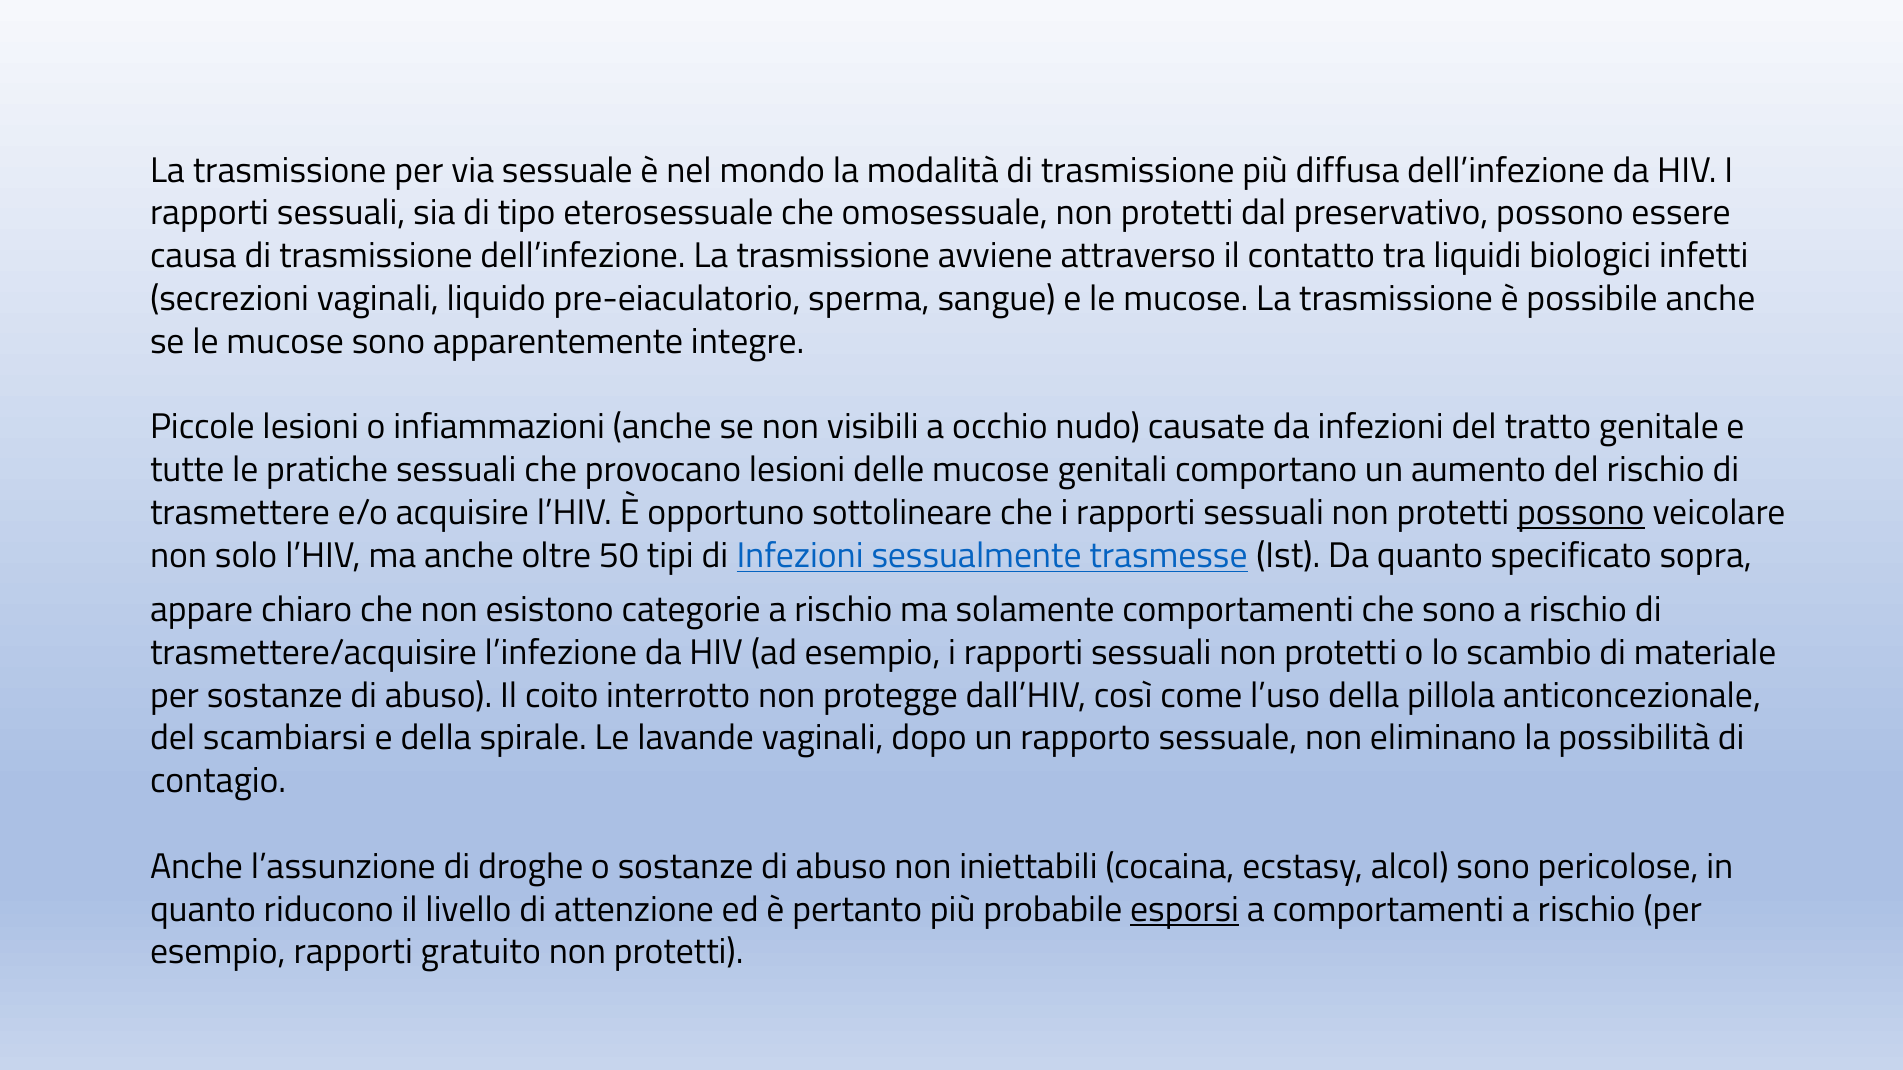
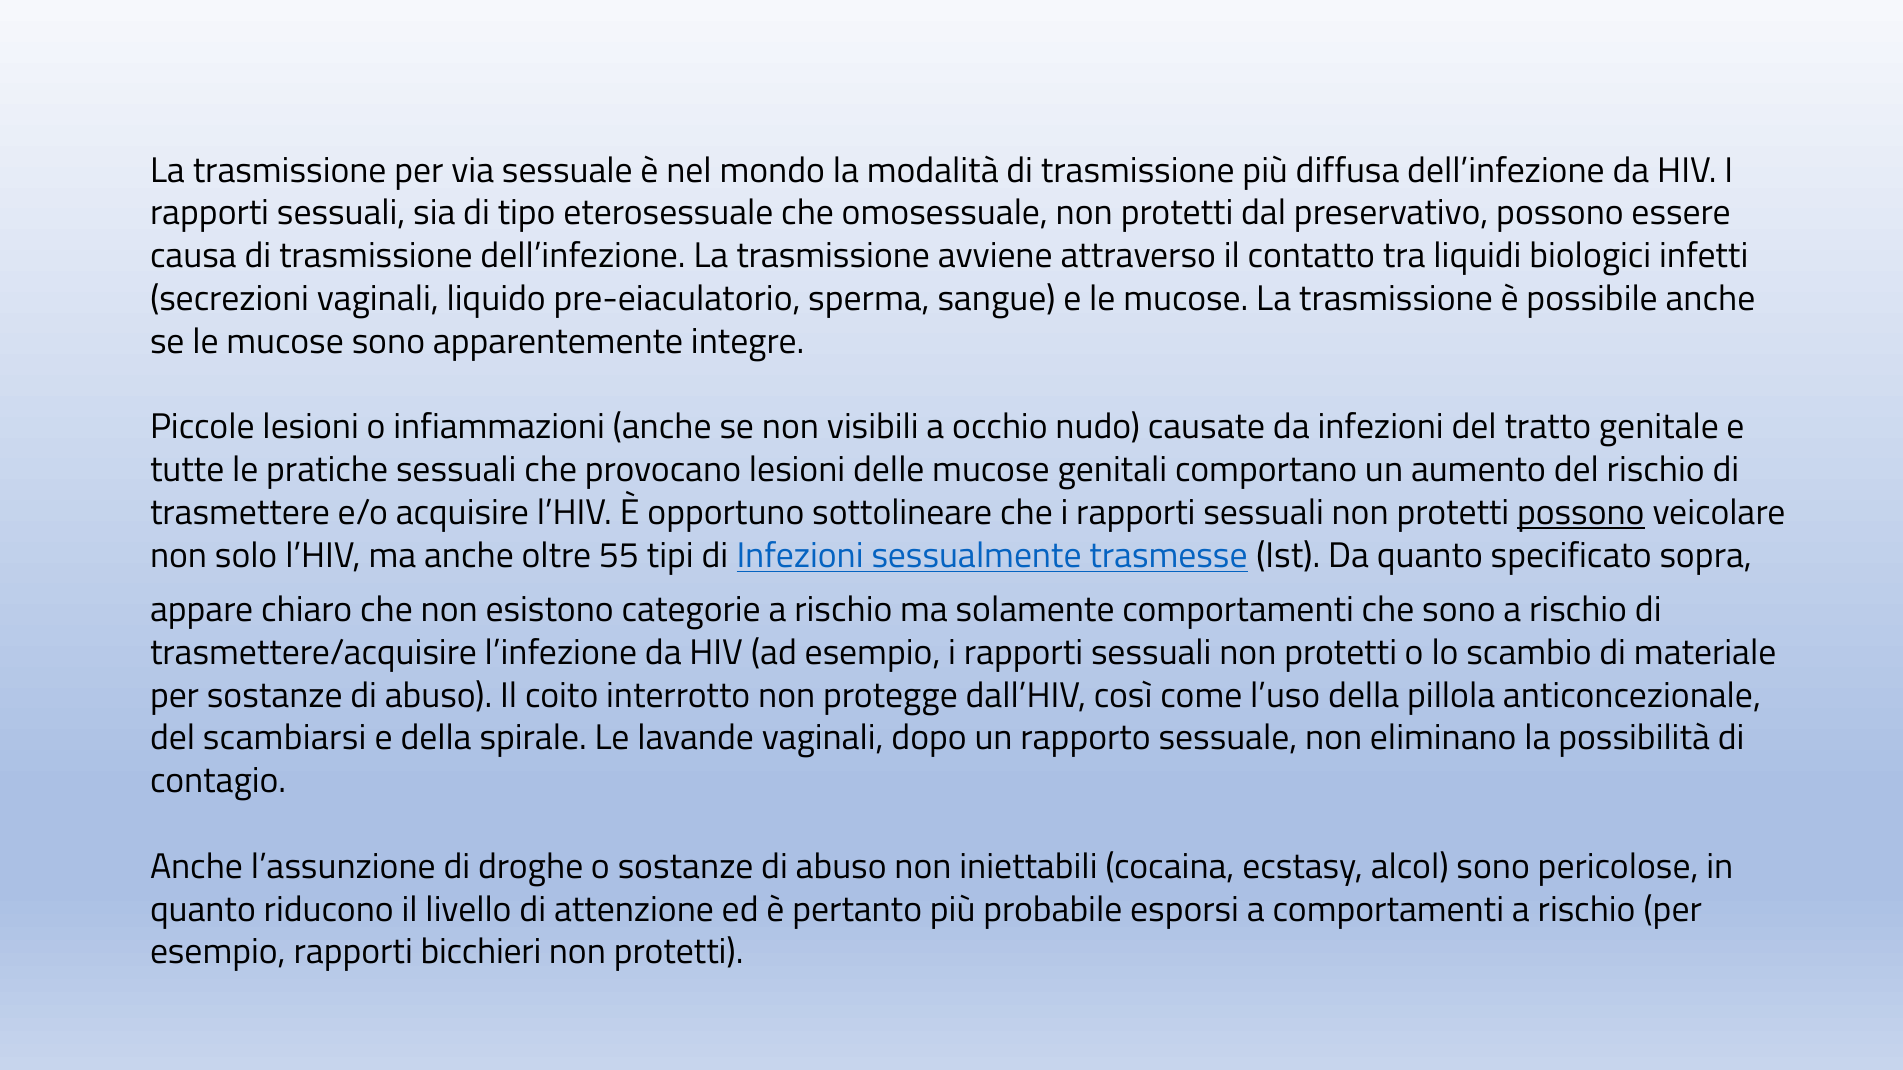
50: 50 -> 55 (619, 556)
esporsi underline: present -> none (1185, 910)
gratuito: gratuito -> bicchieri (481, 953)
